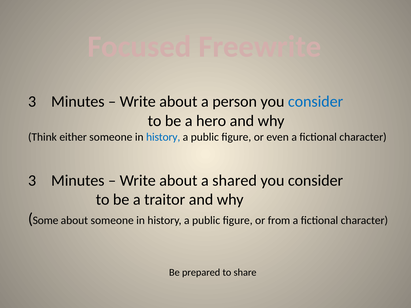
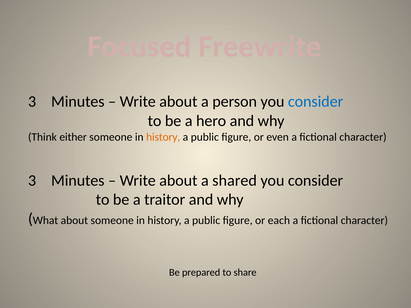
history colour: blue -> orange (163, 137)
Some: Some -> What (45, 220)
from: from -> each (279, 220)
